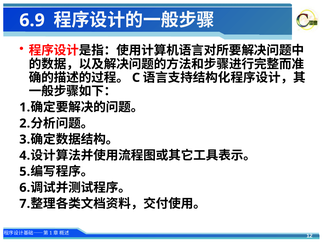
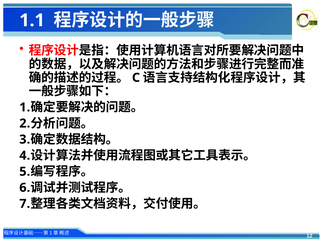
6.9: 6.9 -> 1.1 (32, 20)
